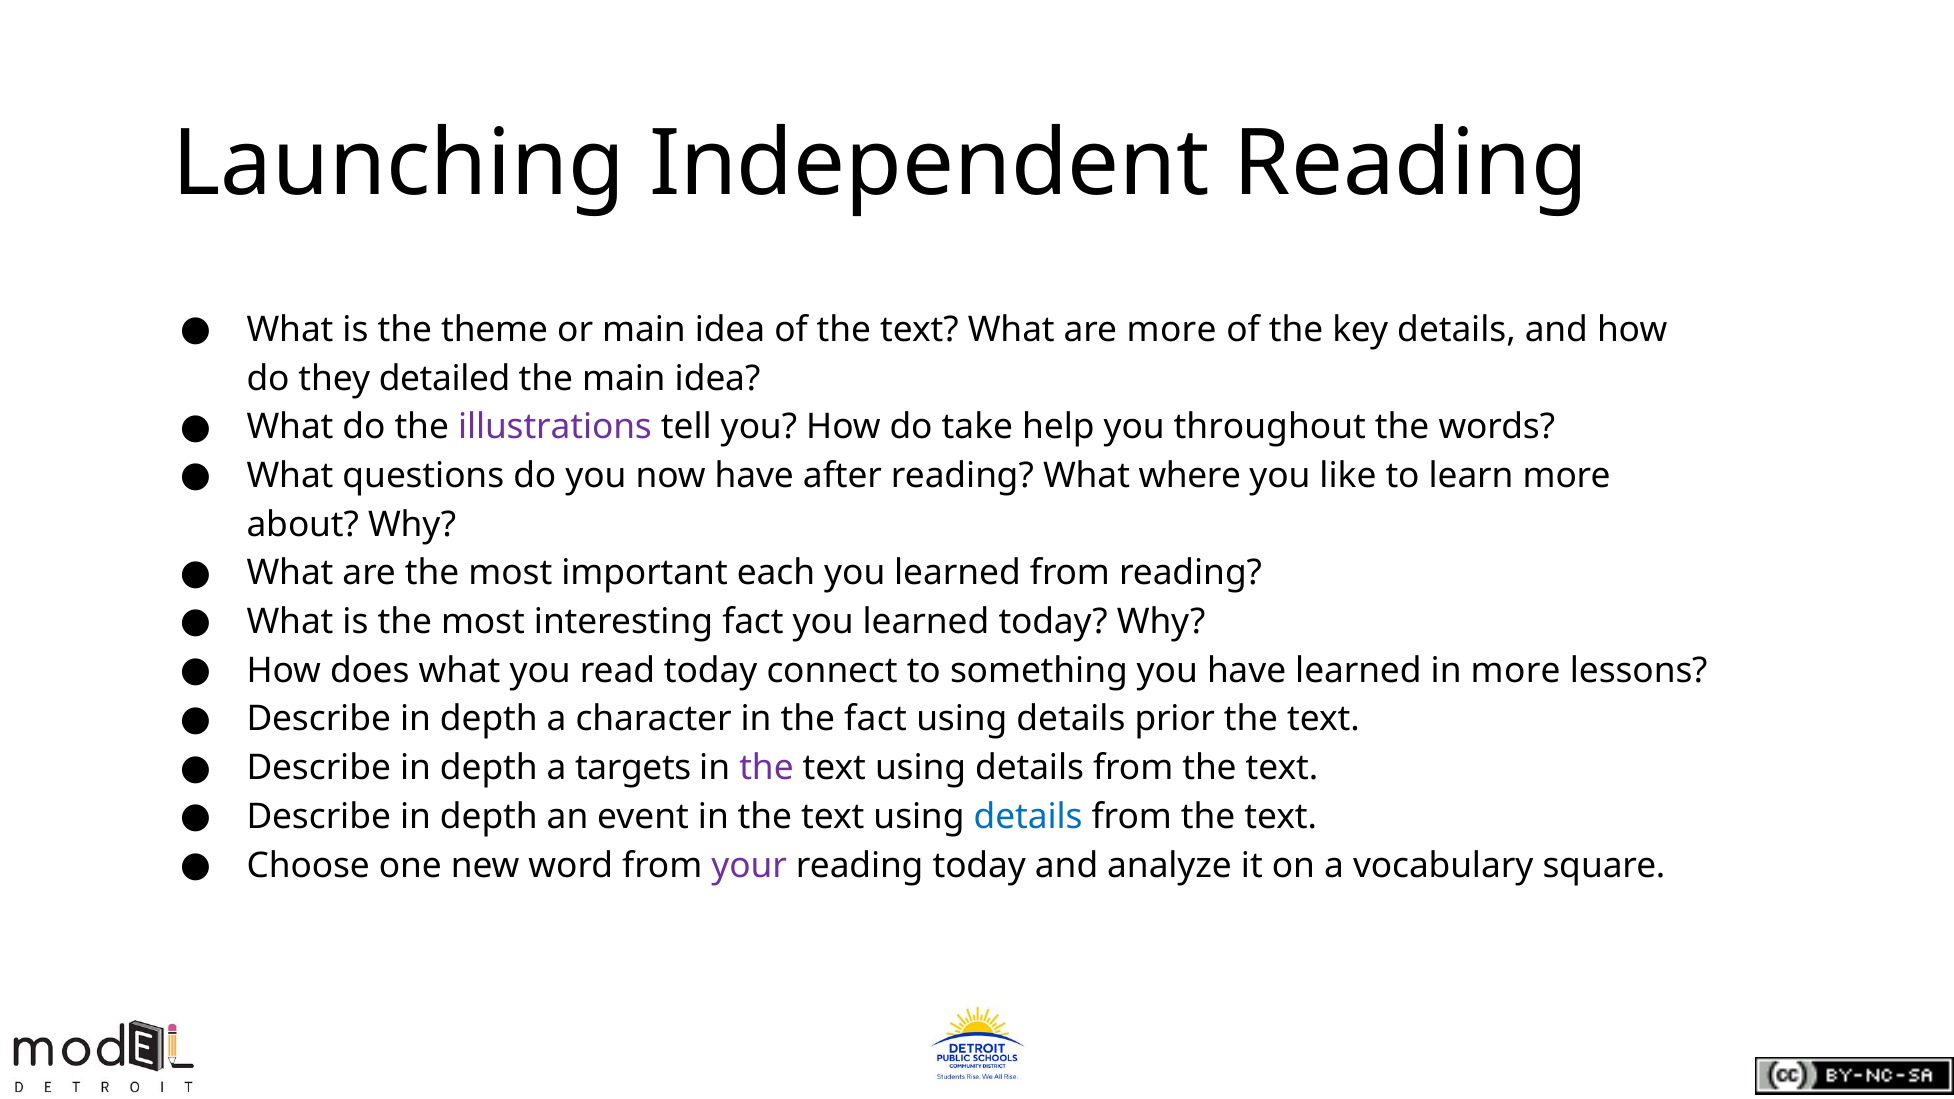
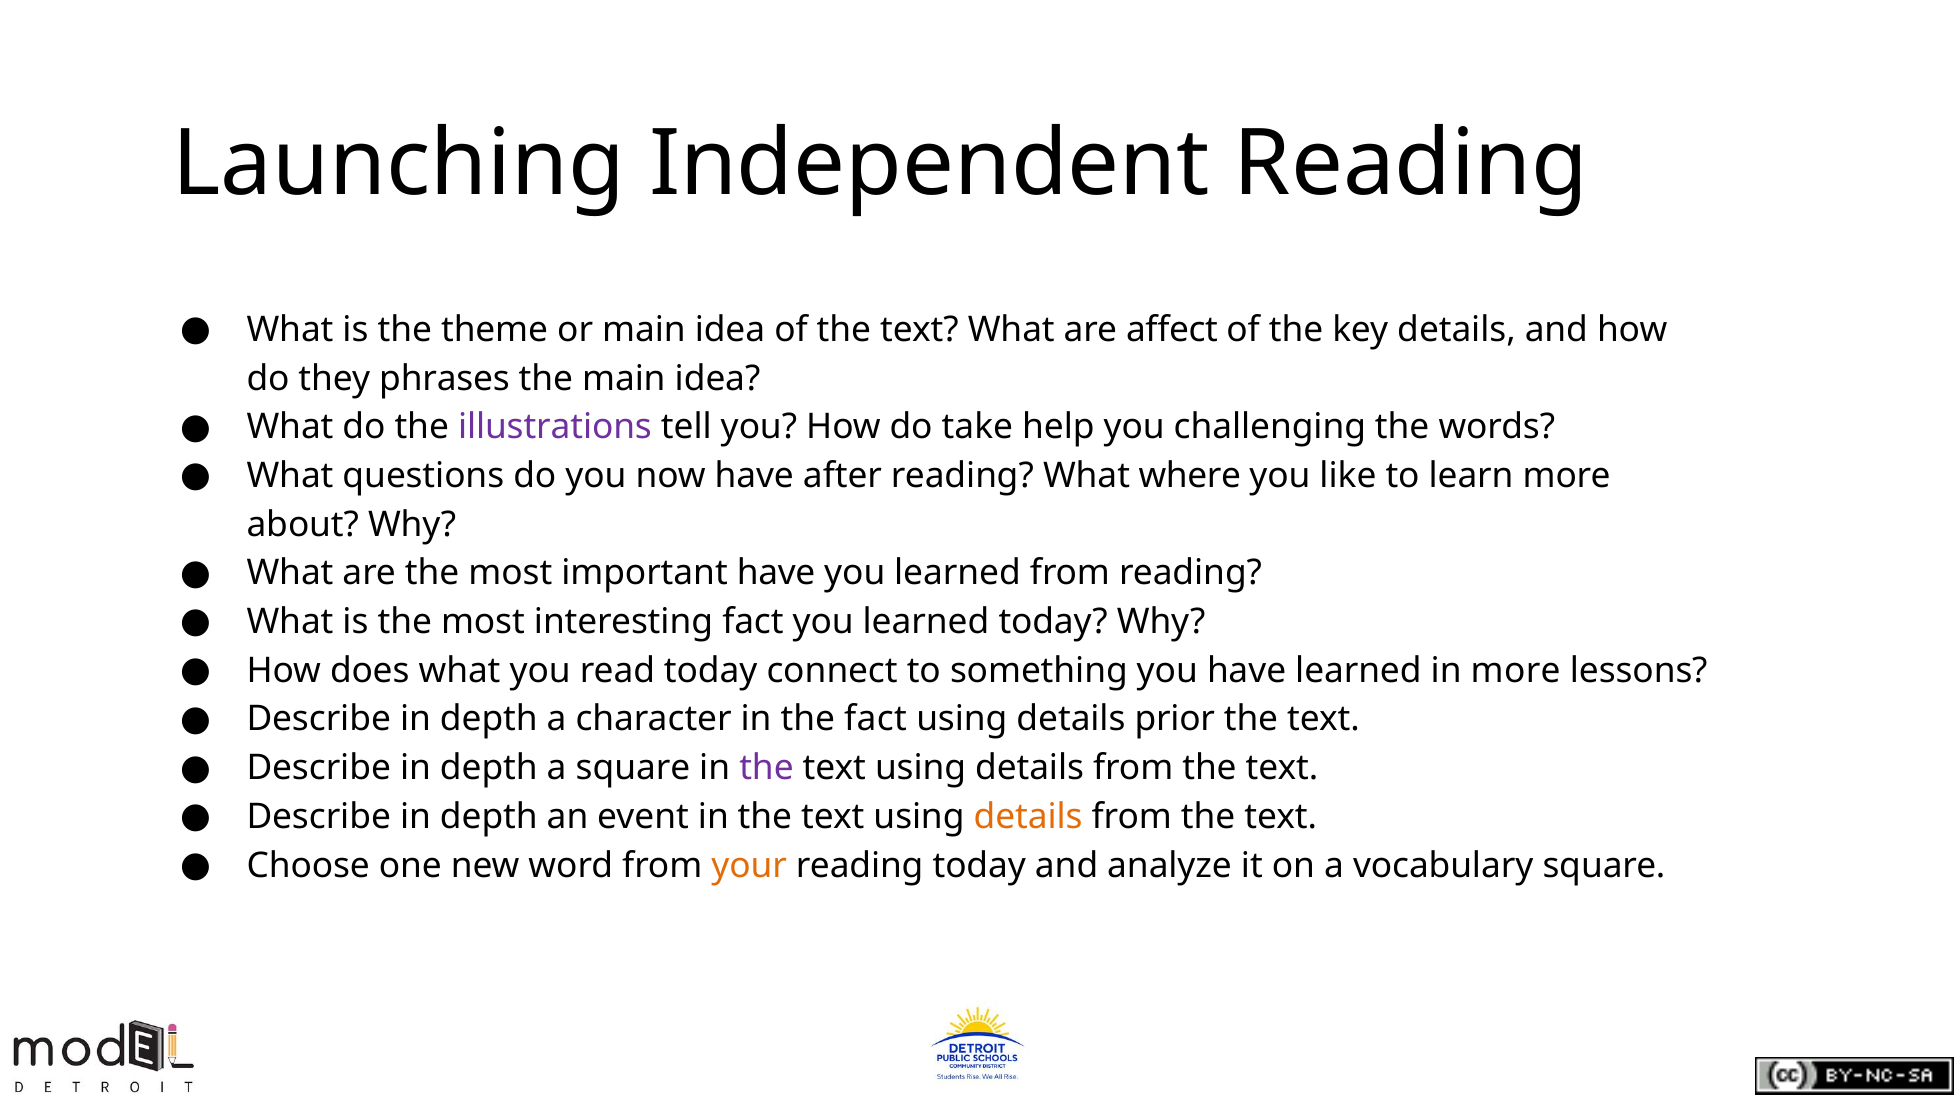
are more: more -> affect (1172, 330)
detailed: detailed -> phrases (444, 379)
throughout: throughout -> challenging (1270, 427)
important each: each -> have (776, 573)
a targets: targets -> square (633, 768)
details colour: blue -> orange (1028, 817)
your colour: purple -> orange (749, 865)
